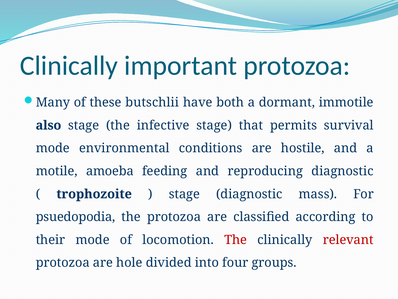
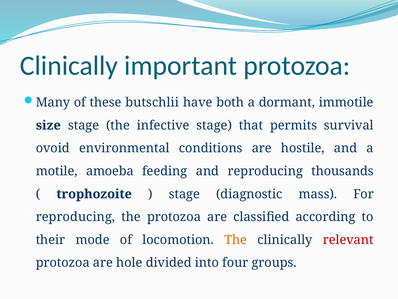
also: also -> size (48, 125)
mode: mode -> ovoid (53, 148)
reproducing diagnostic: diagnostic -> thousands (343, 171)
psuedopodia: psuedopodia -> reproducing (75, 217)
The colour: red -> orange (236, 239)
